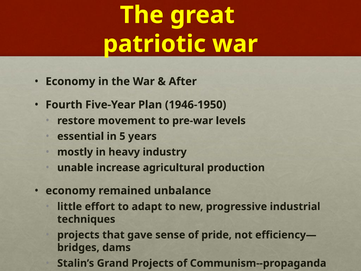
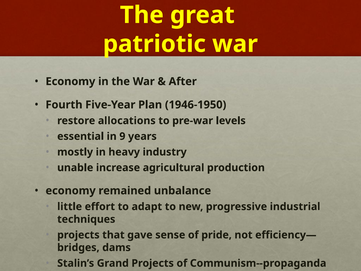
movement: movement -> allocations (127, 121)
5: 5 -> 9 (122, 136)
